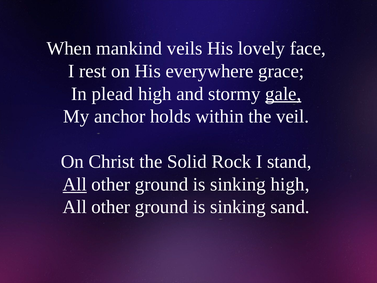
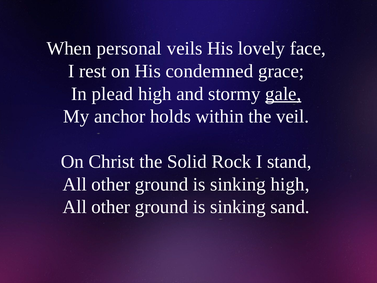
mankind: mankind -> personal (129, 48)
everywhere: everywhere -> condemned (209, 71)
All underline: present -> none (75, 184)
